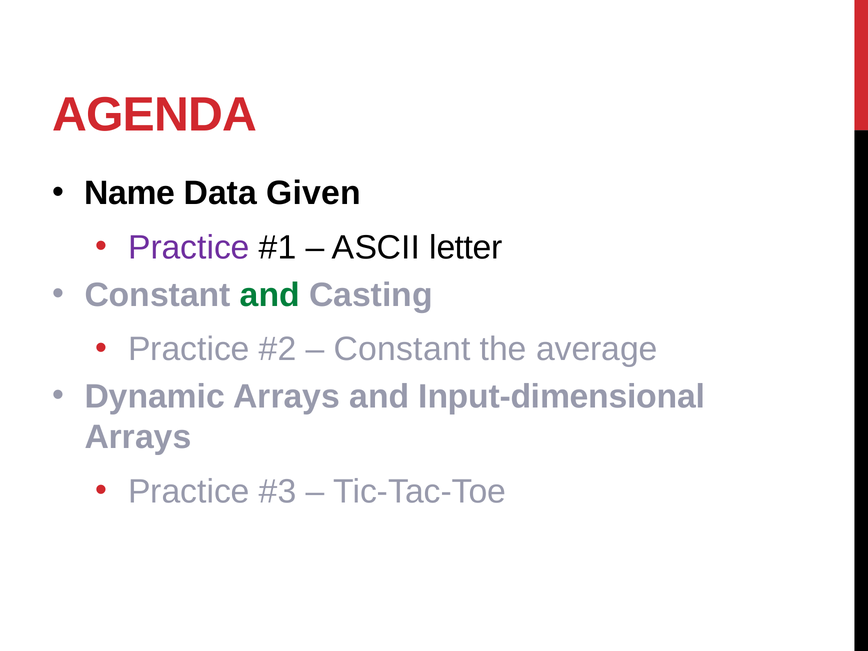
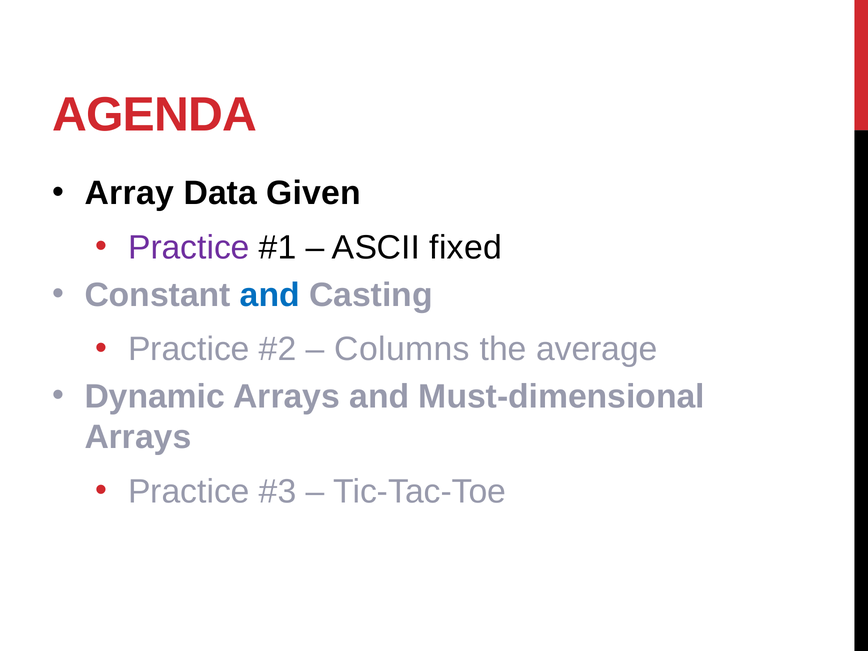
Name: Name -> Array (129, 193)
letter: letter -> fixed (466, 248)
and colour: green -> blue (270, 295)
Constant: Constant -> Columns (402, 349)
Input-dimensional: Input-dimensional -> Must-dimensional (562, 397)
